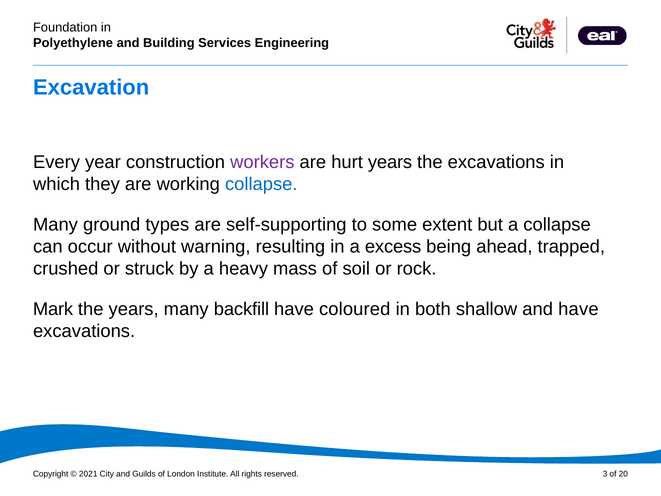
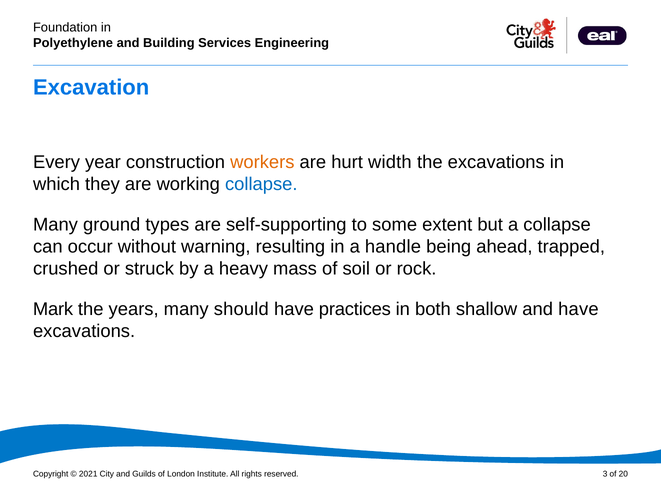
workers colour: purple -> orange (262, 162)
hurt years: years -> width (390, 162)
excess: excess -> handle (393, 247)
backfill: backfill -> should (241, 309)
coloured: coloured -> practices (355, 309)
